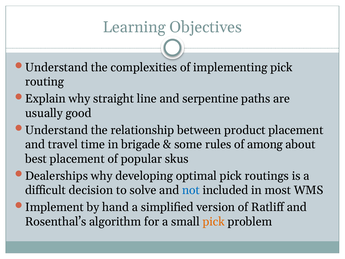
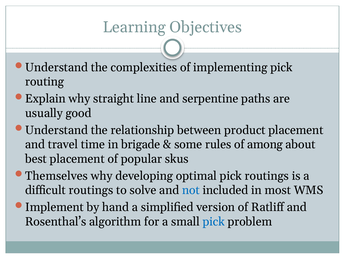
Dealerships: Dealerships -> Themselves (57, 176)
difficult decision: decision -> routings (91, 190)
pick colour: orange -> blue (214, 221)
